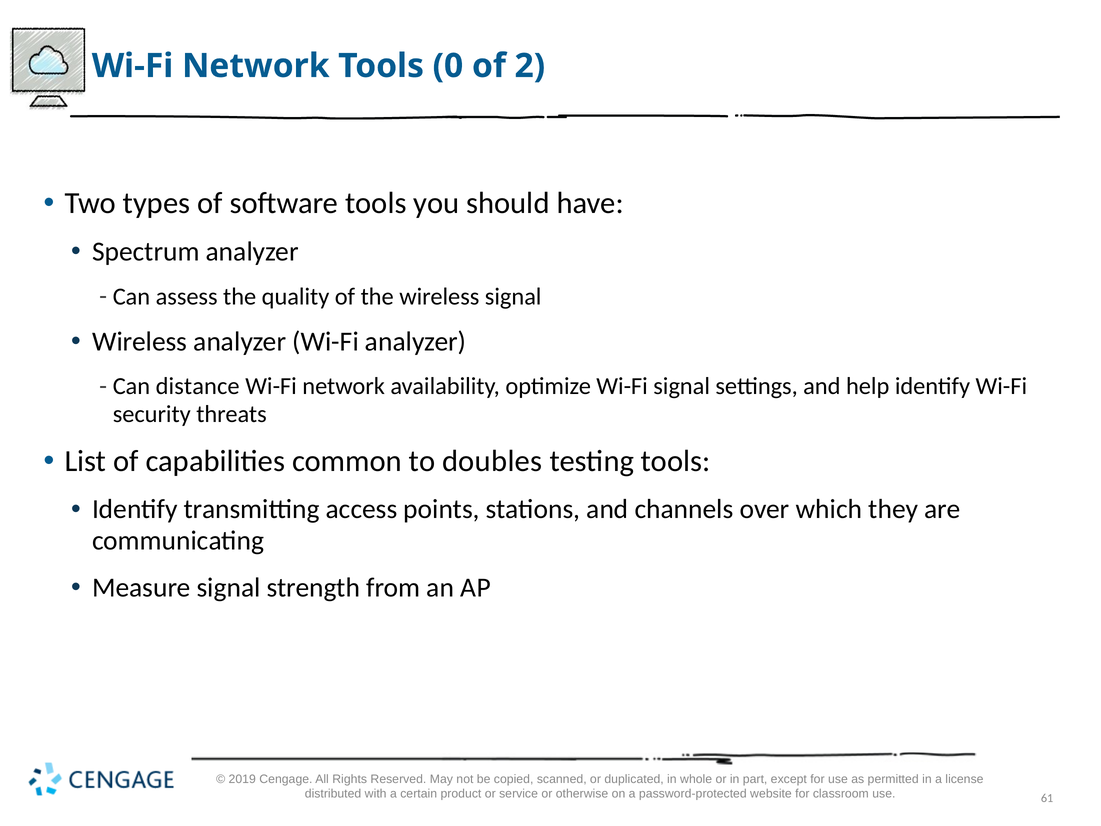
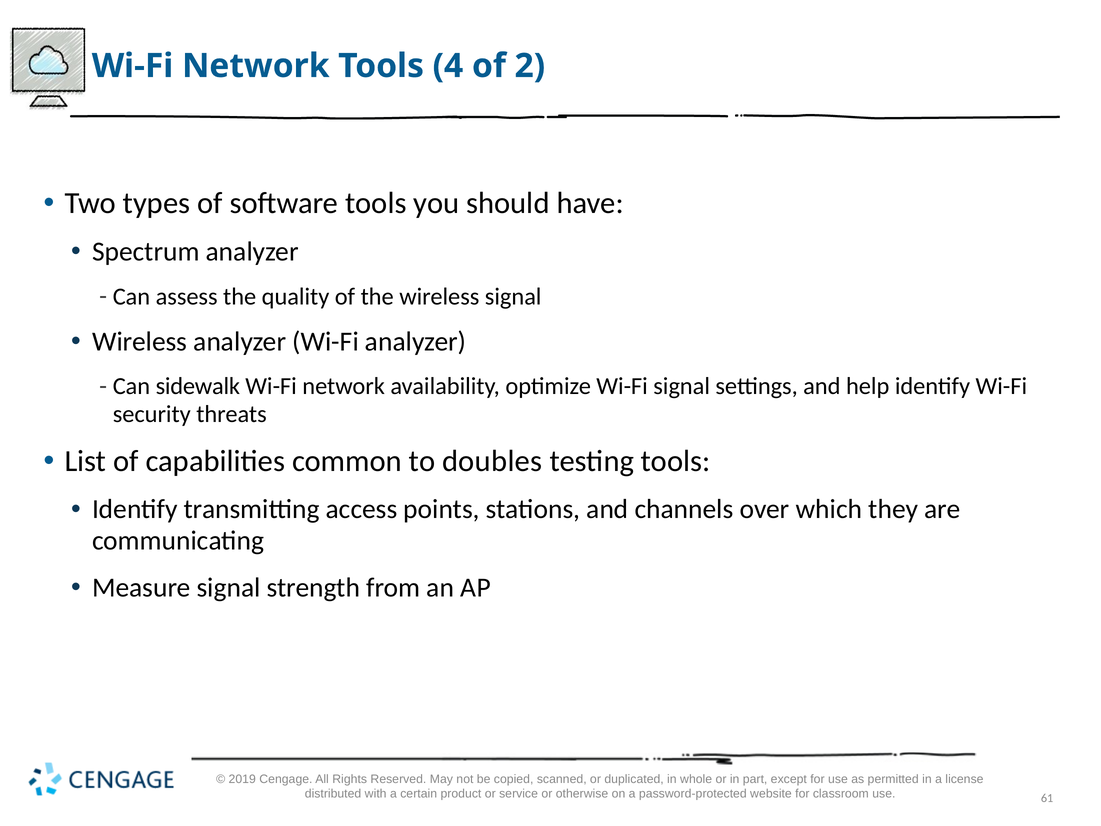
0: 0 -> 4 (448, 66)
distance: distance -> sidewalk (198, 386)
